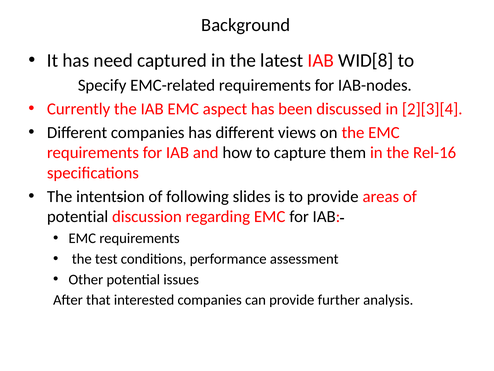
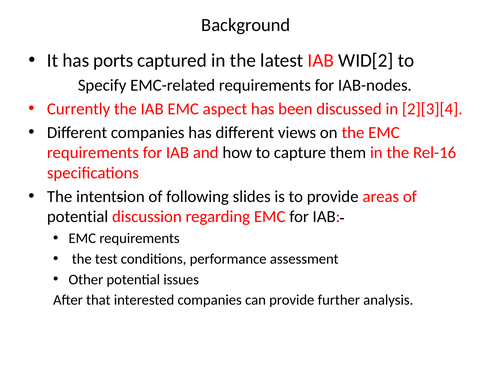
need: need -> ports (113, 61)
WID[8: WID[8 -> WID[2 (366, 61)
